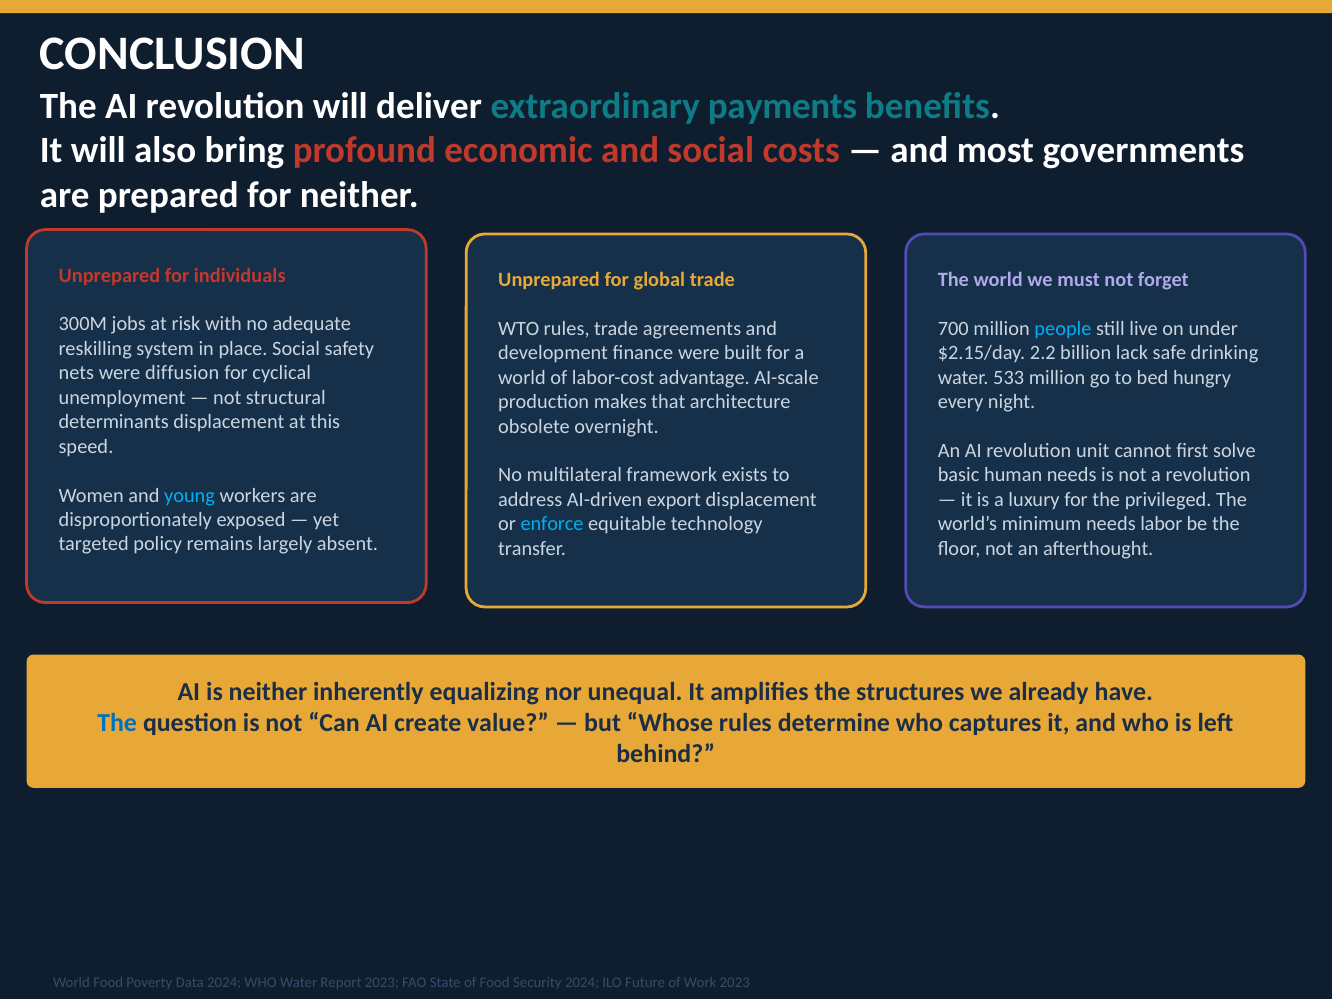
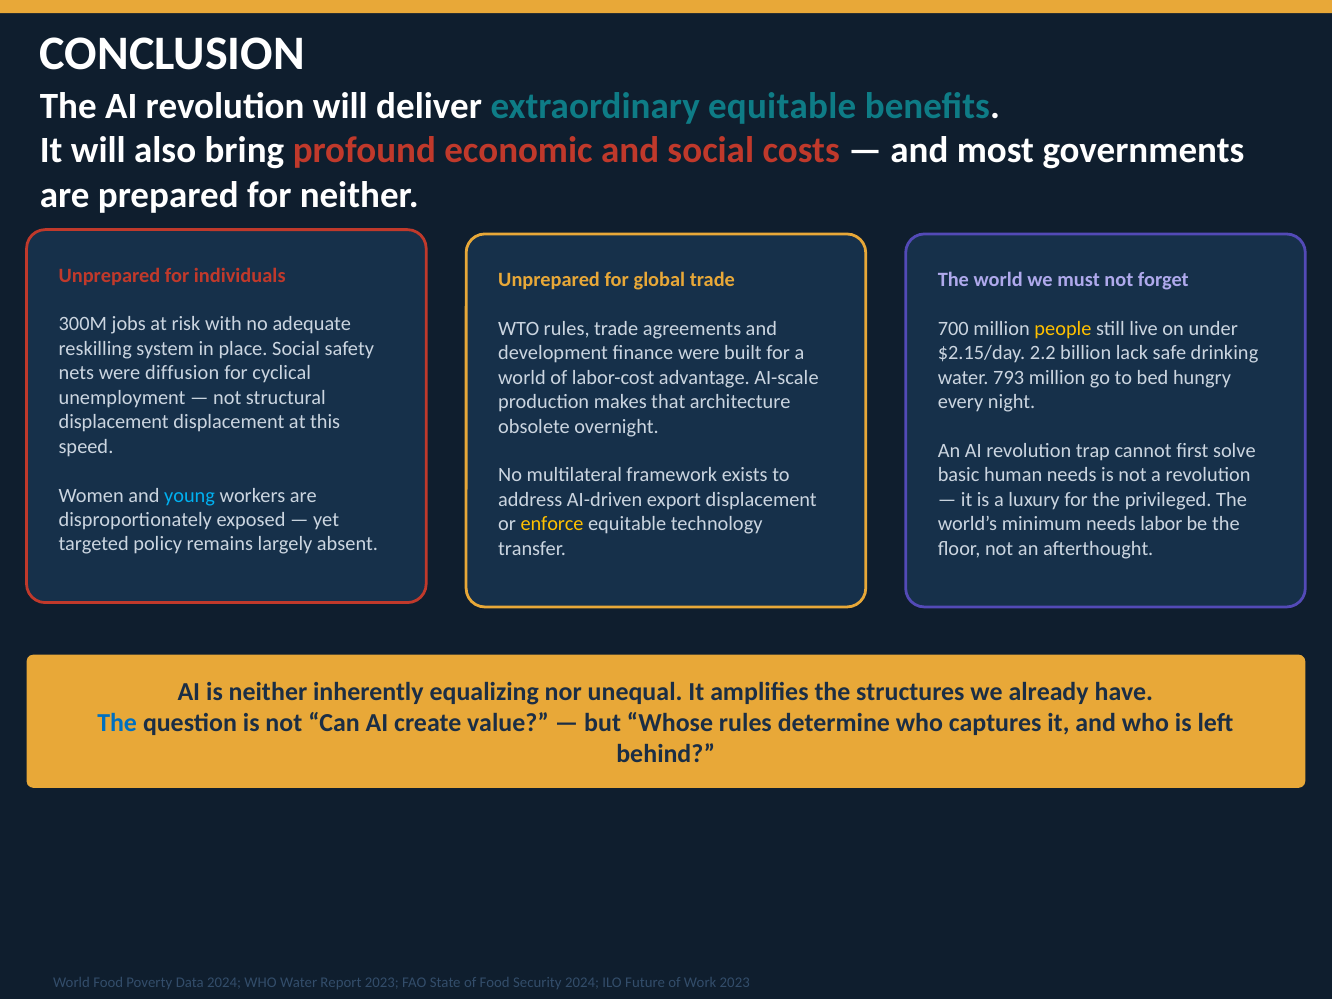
extraordinary payments: payments -> equitable (782, 106)
people colour: light blue -> yellow (1063, 329)
533: 533 -> 793 (1009, 377)
determinants: determinants -> displacement (114, 422)
unit: unit -> trap (1093, 451)
enforce colour: light blue -> yellow (552, 524)
